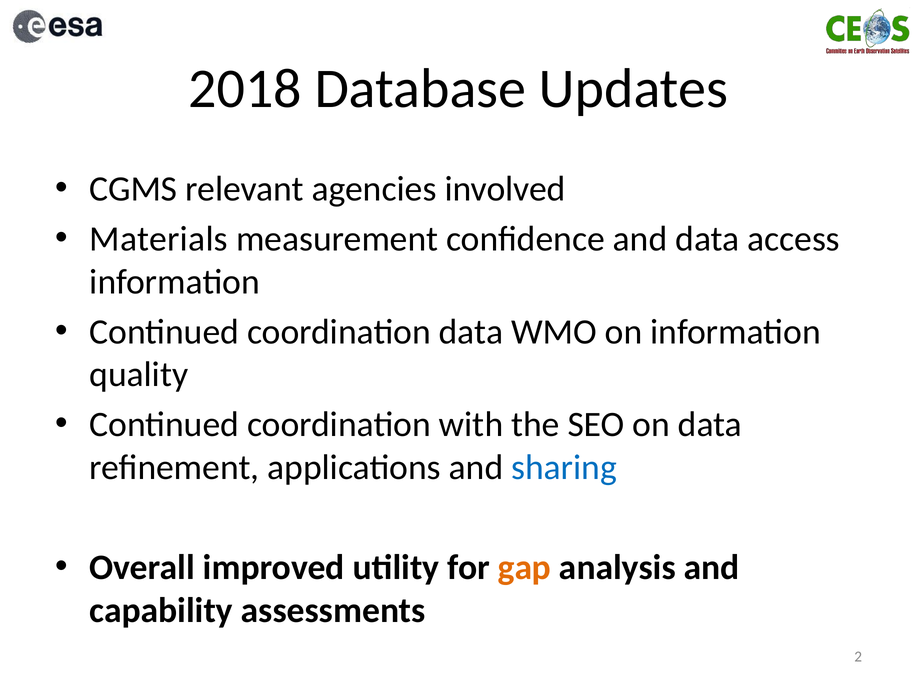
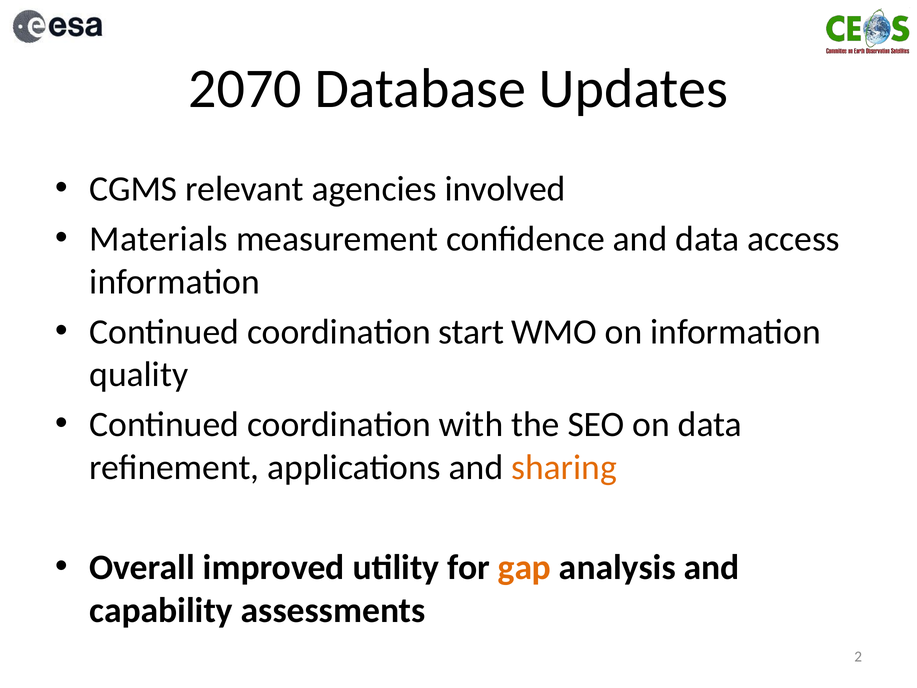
2018: 2018 -> 2070 (245, 89)
coordination data: data -> start (471, 332)
sharing colour: blue -> orange (564, 467)
